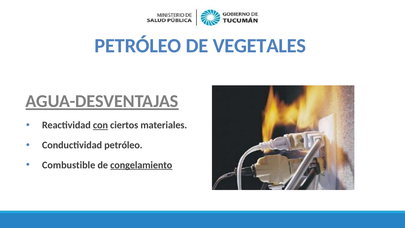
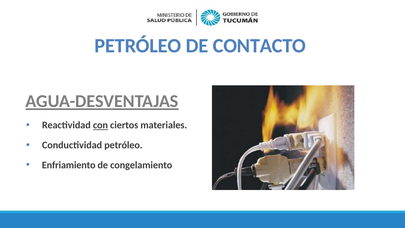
VEGETALES: VEGETALES -> CONTACTO (259, 46)
Combustible: Combustible -> Enfriamiento (69, 165)
congelamiento underline: present -> none (141, 165)
